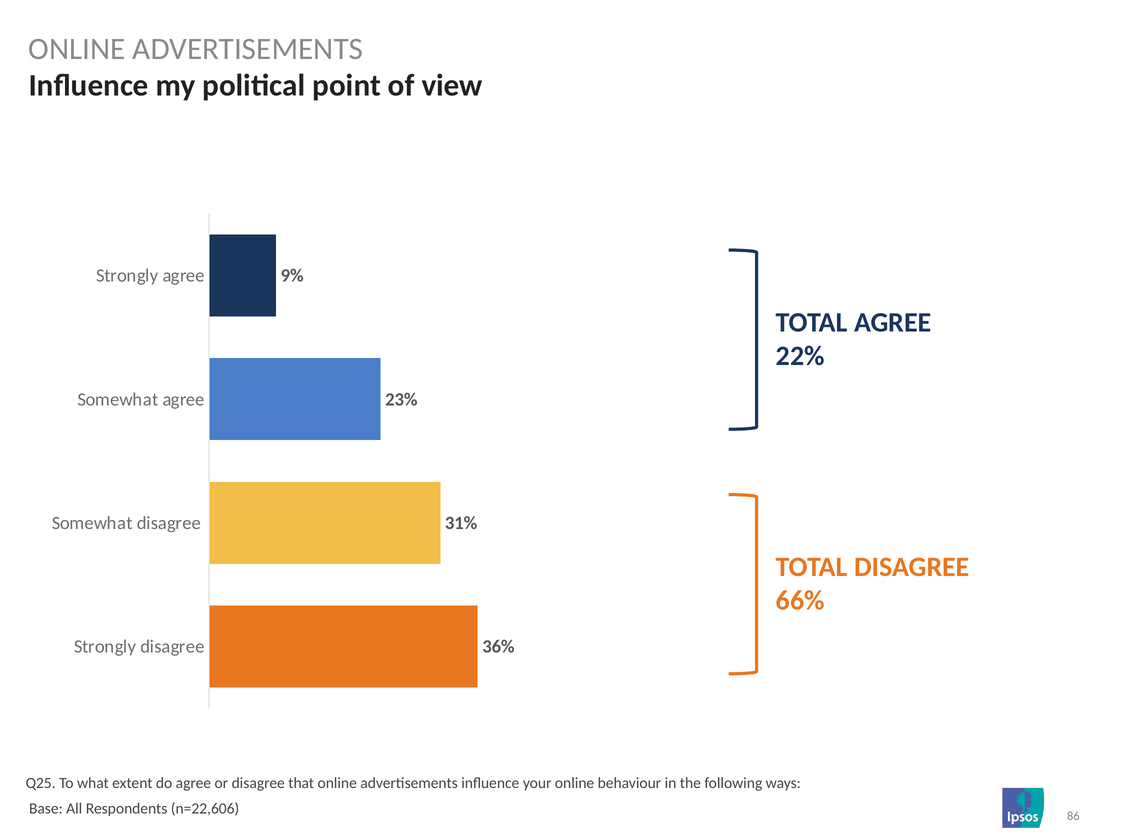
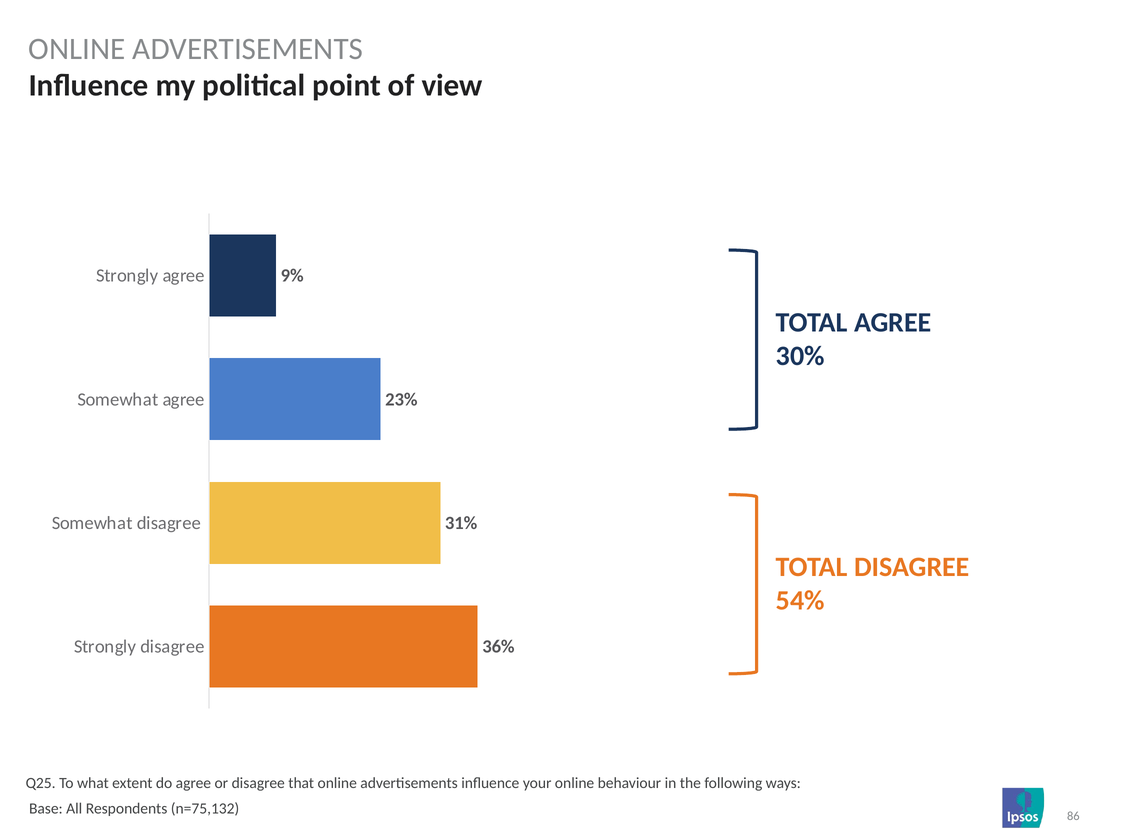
22%: 22% -> 30% (800, 356)
66%: 66% -> 54% (800, 601)
n=22,606: n=22,606 -> n=75,132 (205, 809)
